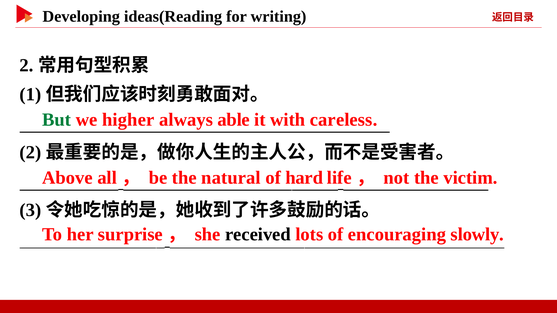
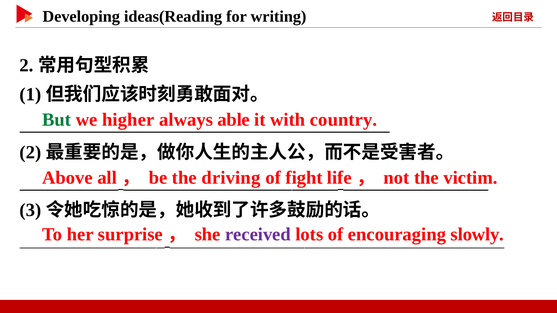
careless: careless -> country (344, 120)
natural: natural -> driving (231, 178)
hard: hard -> fight (304, 178)
received colour: black -> purple (258, 235)
